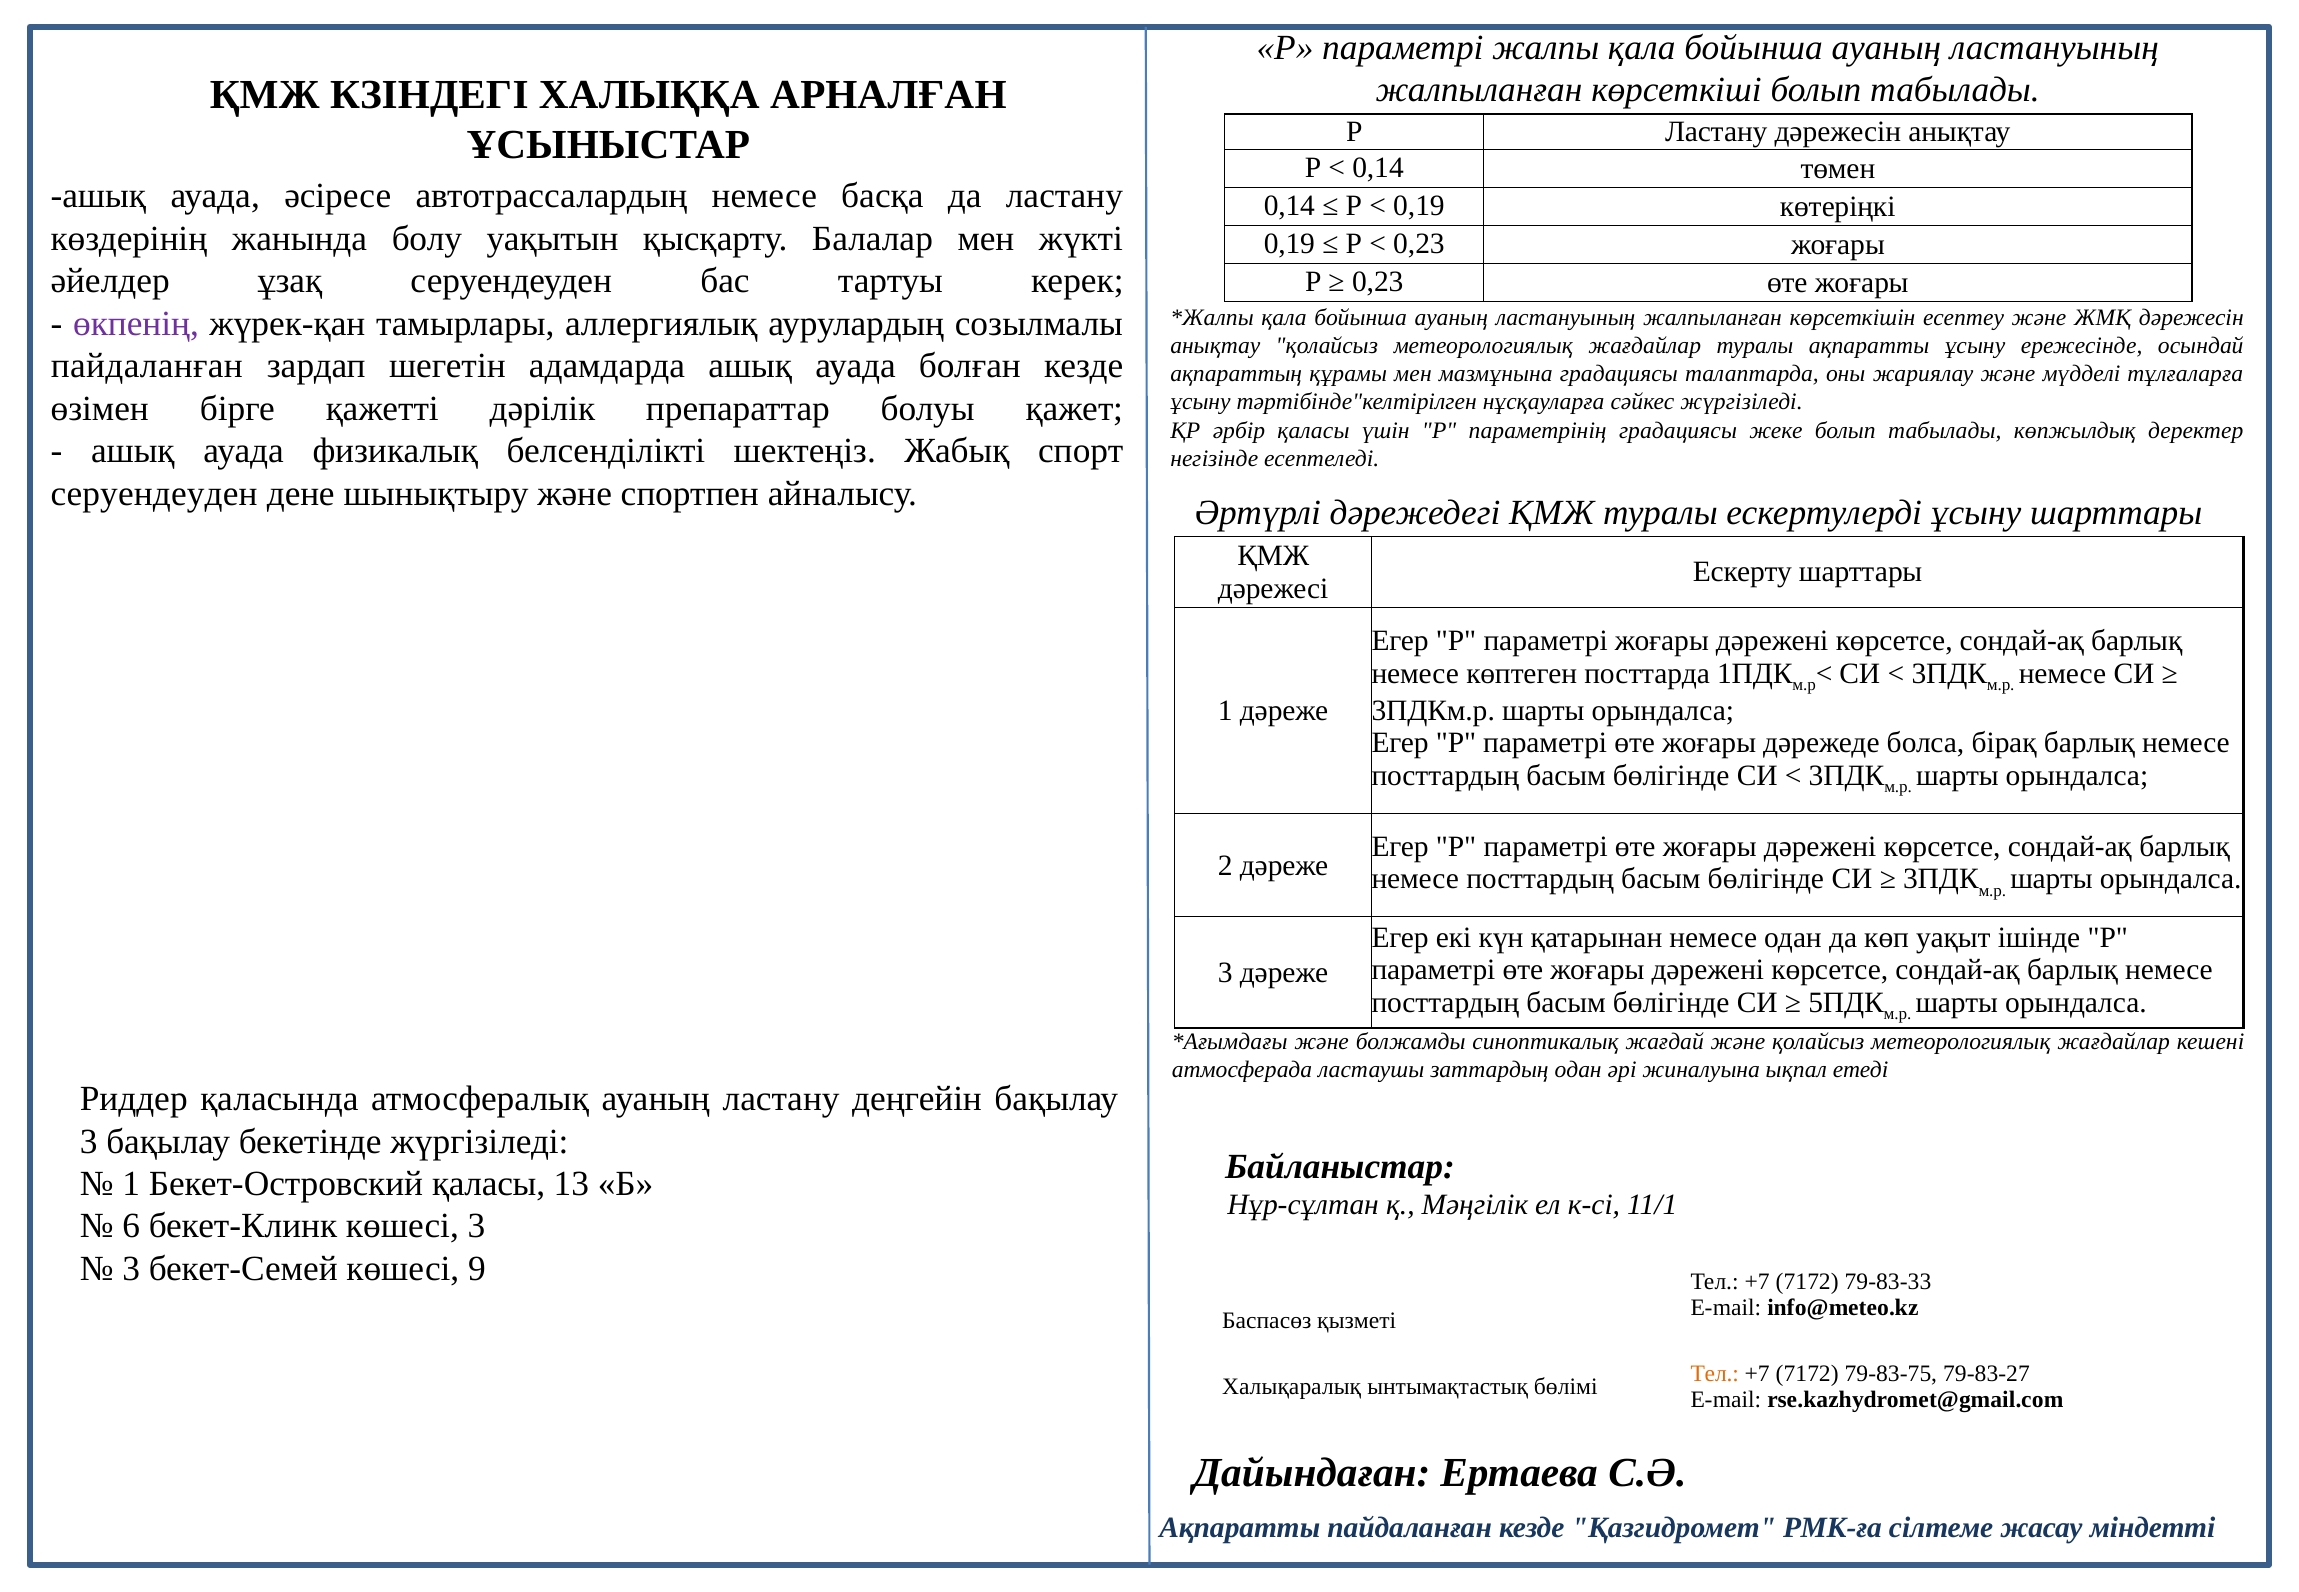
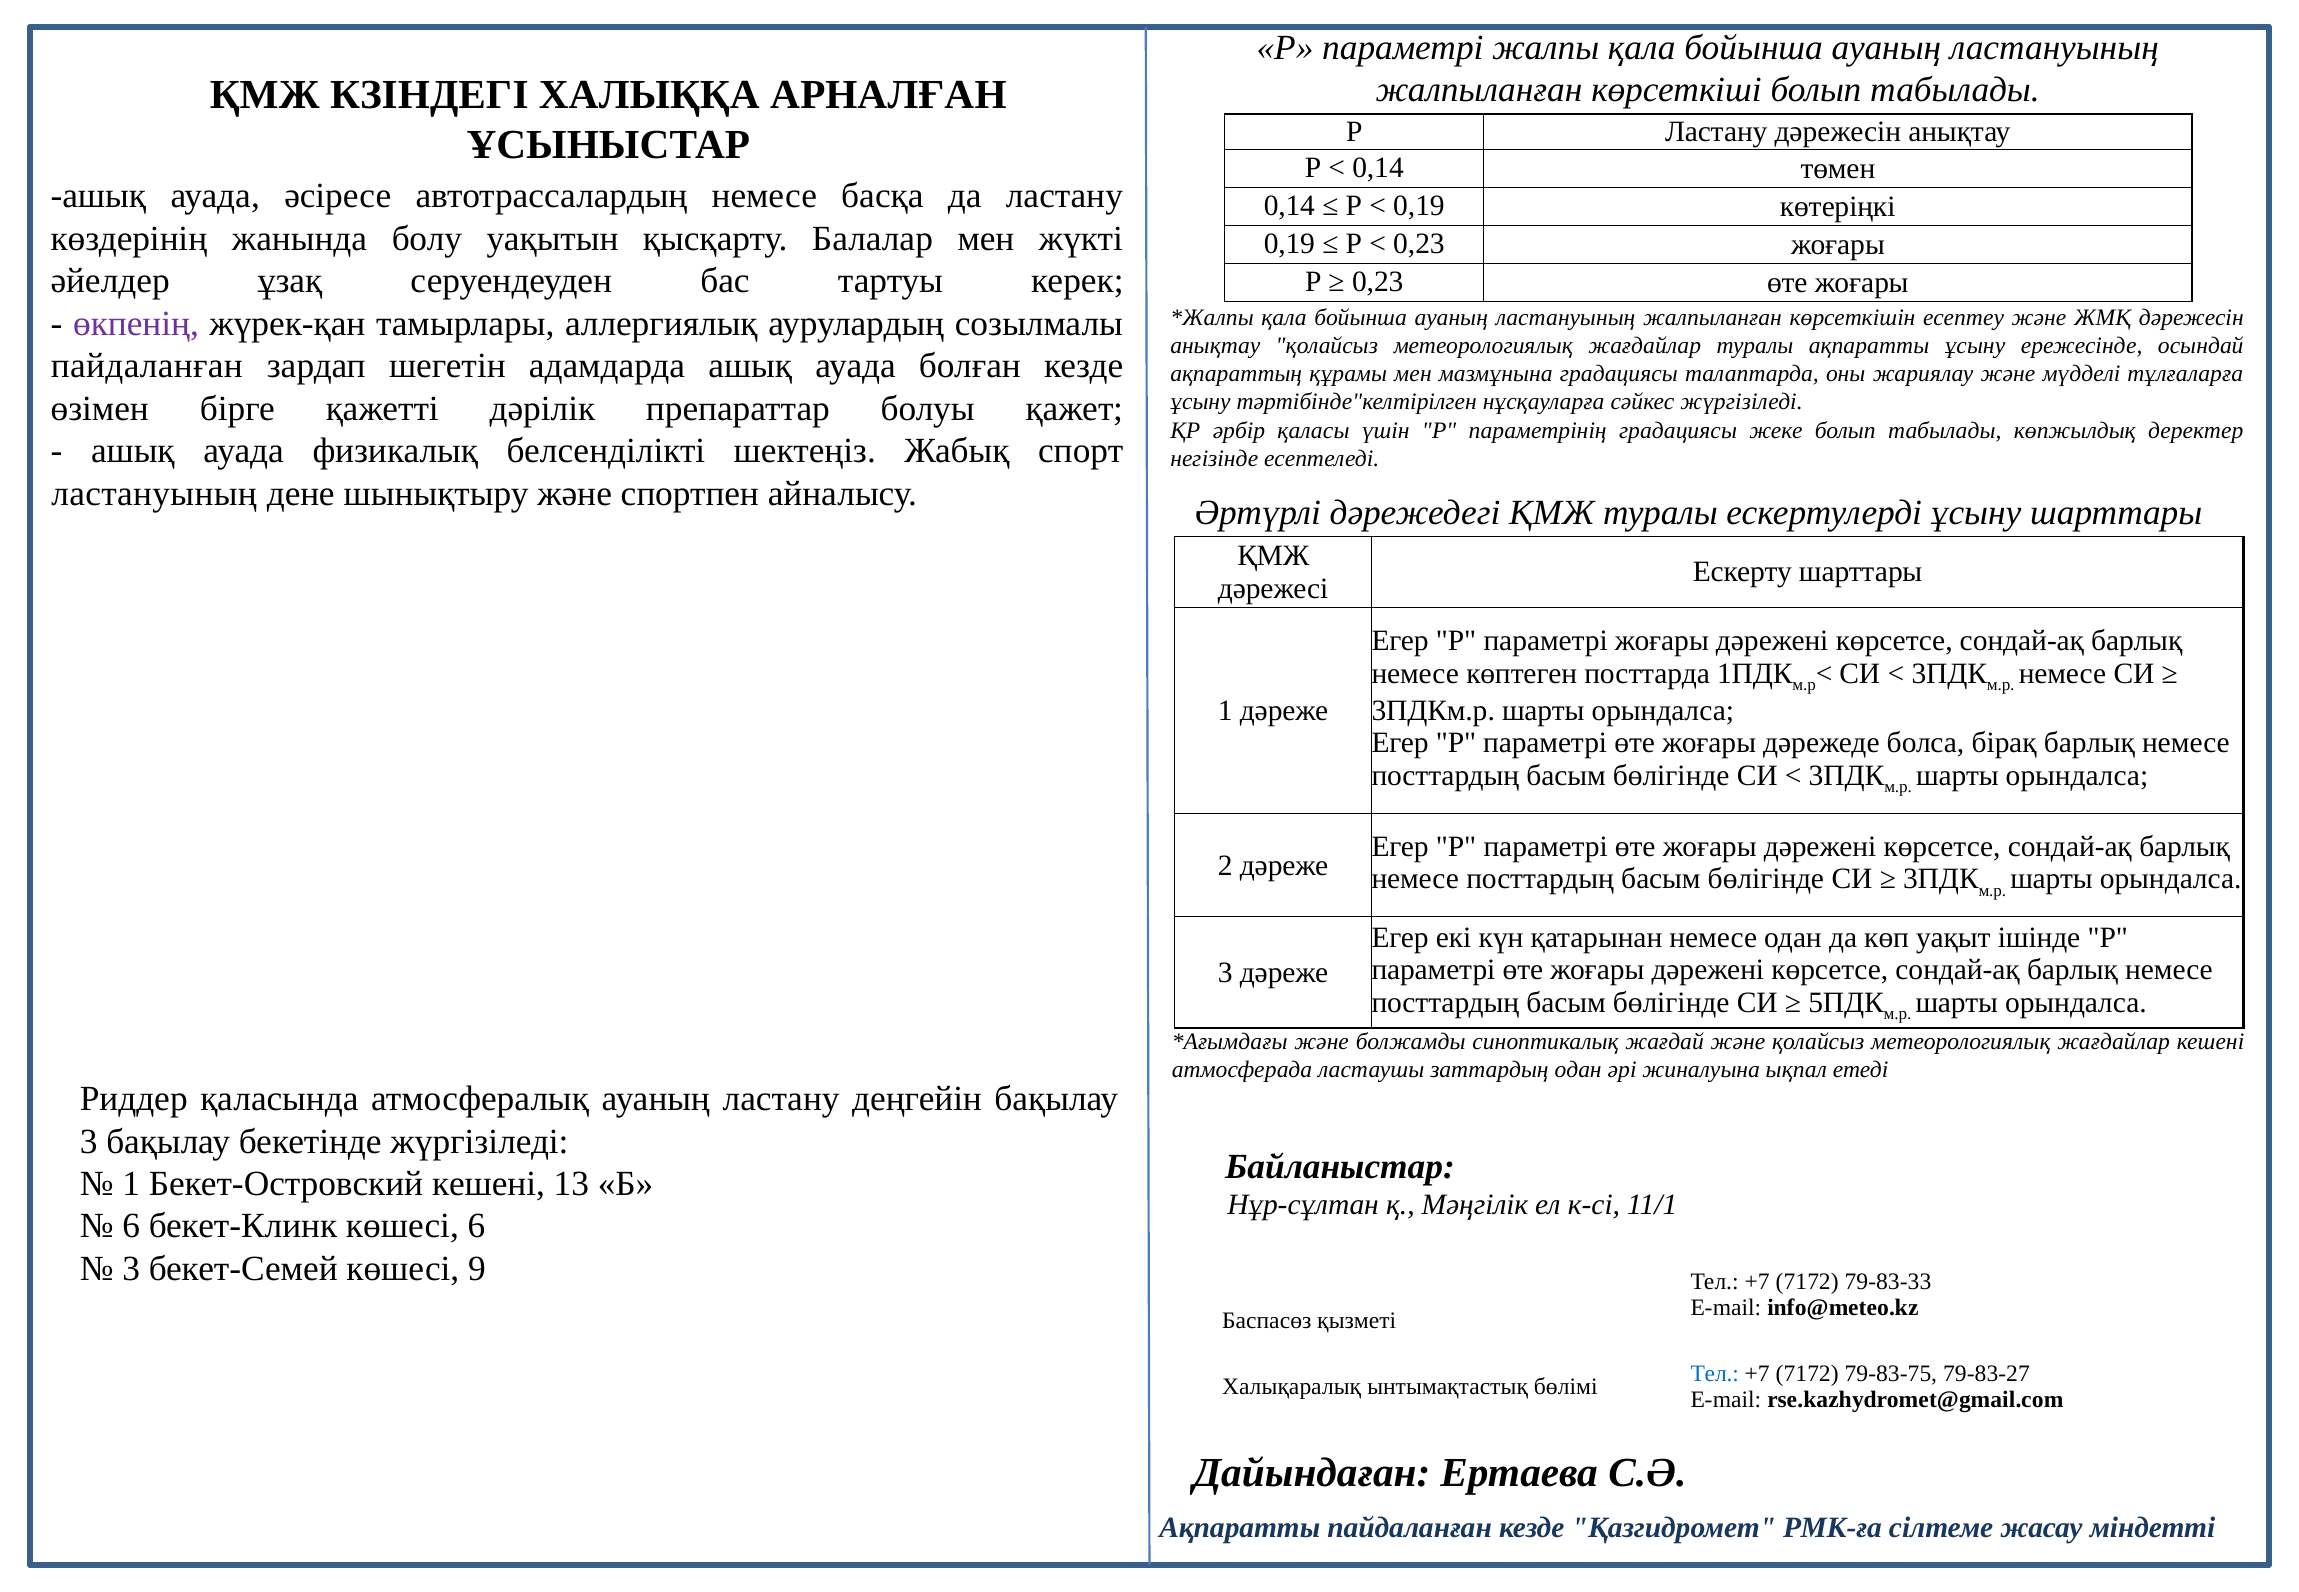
серуендеуден: серуендеуден -> ластануының (154, 493)
Бекет-Островский қаласы: қаласы -> кешені (488, 1184)
көшесі 3: 3 -> 6 (476, 1226)
Тел colour: orange -> blue (1715, 1373)
